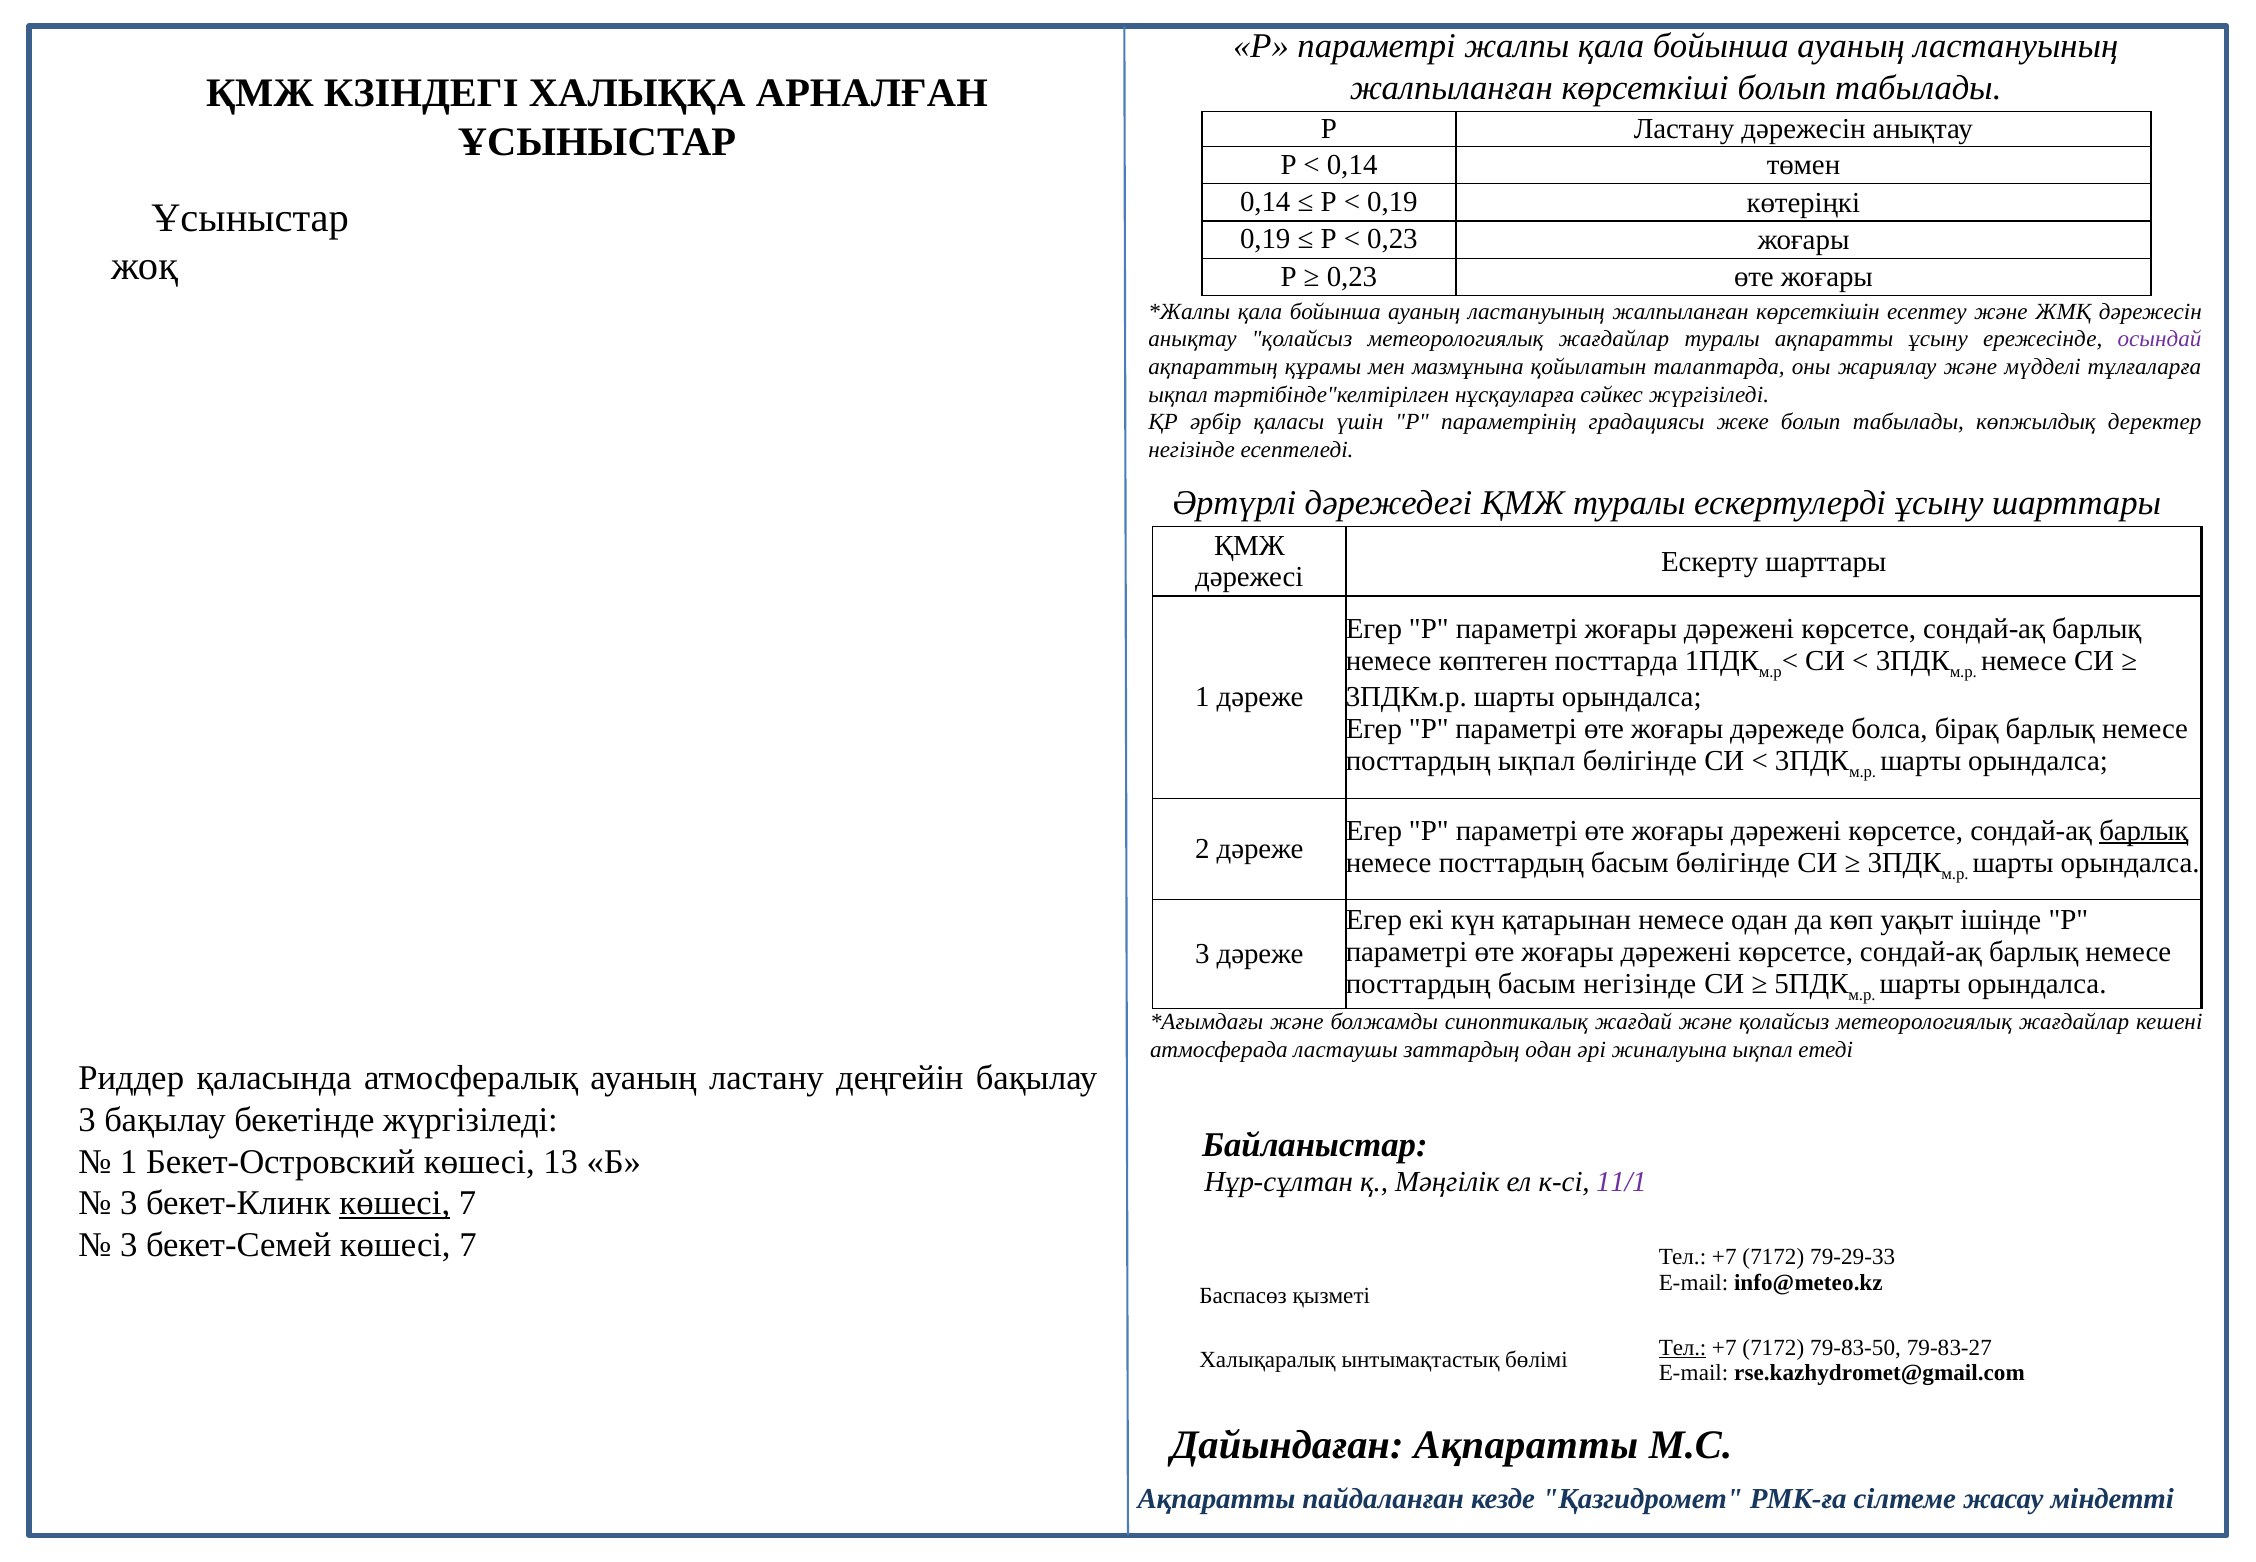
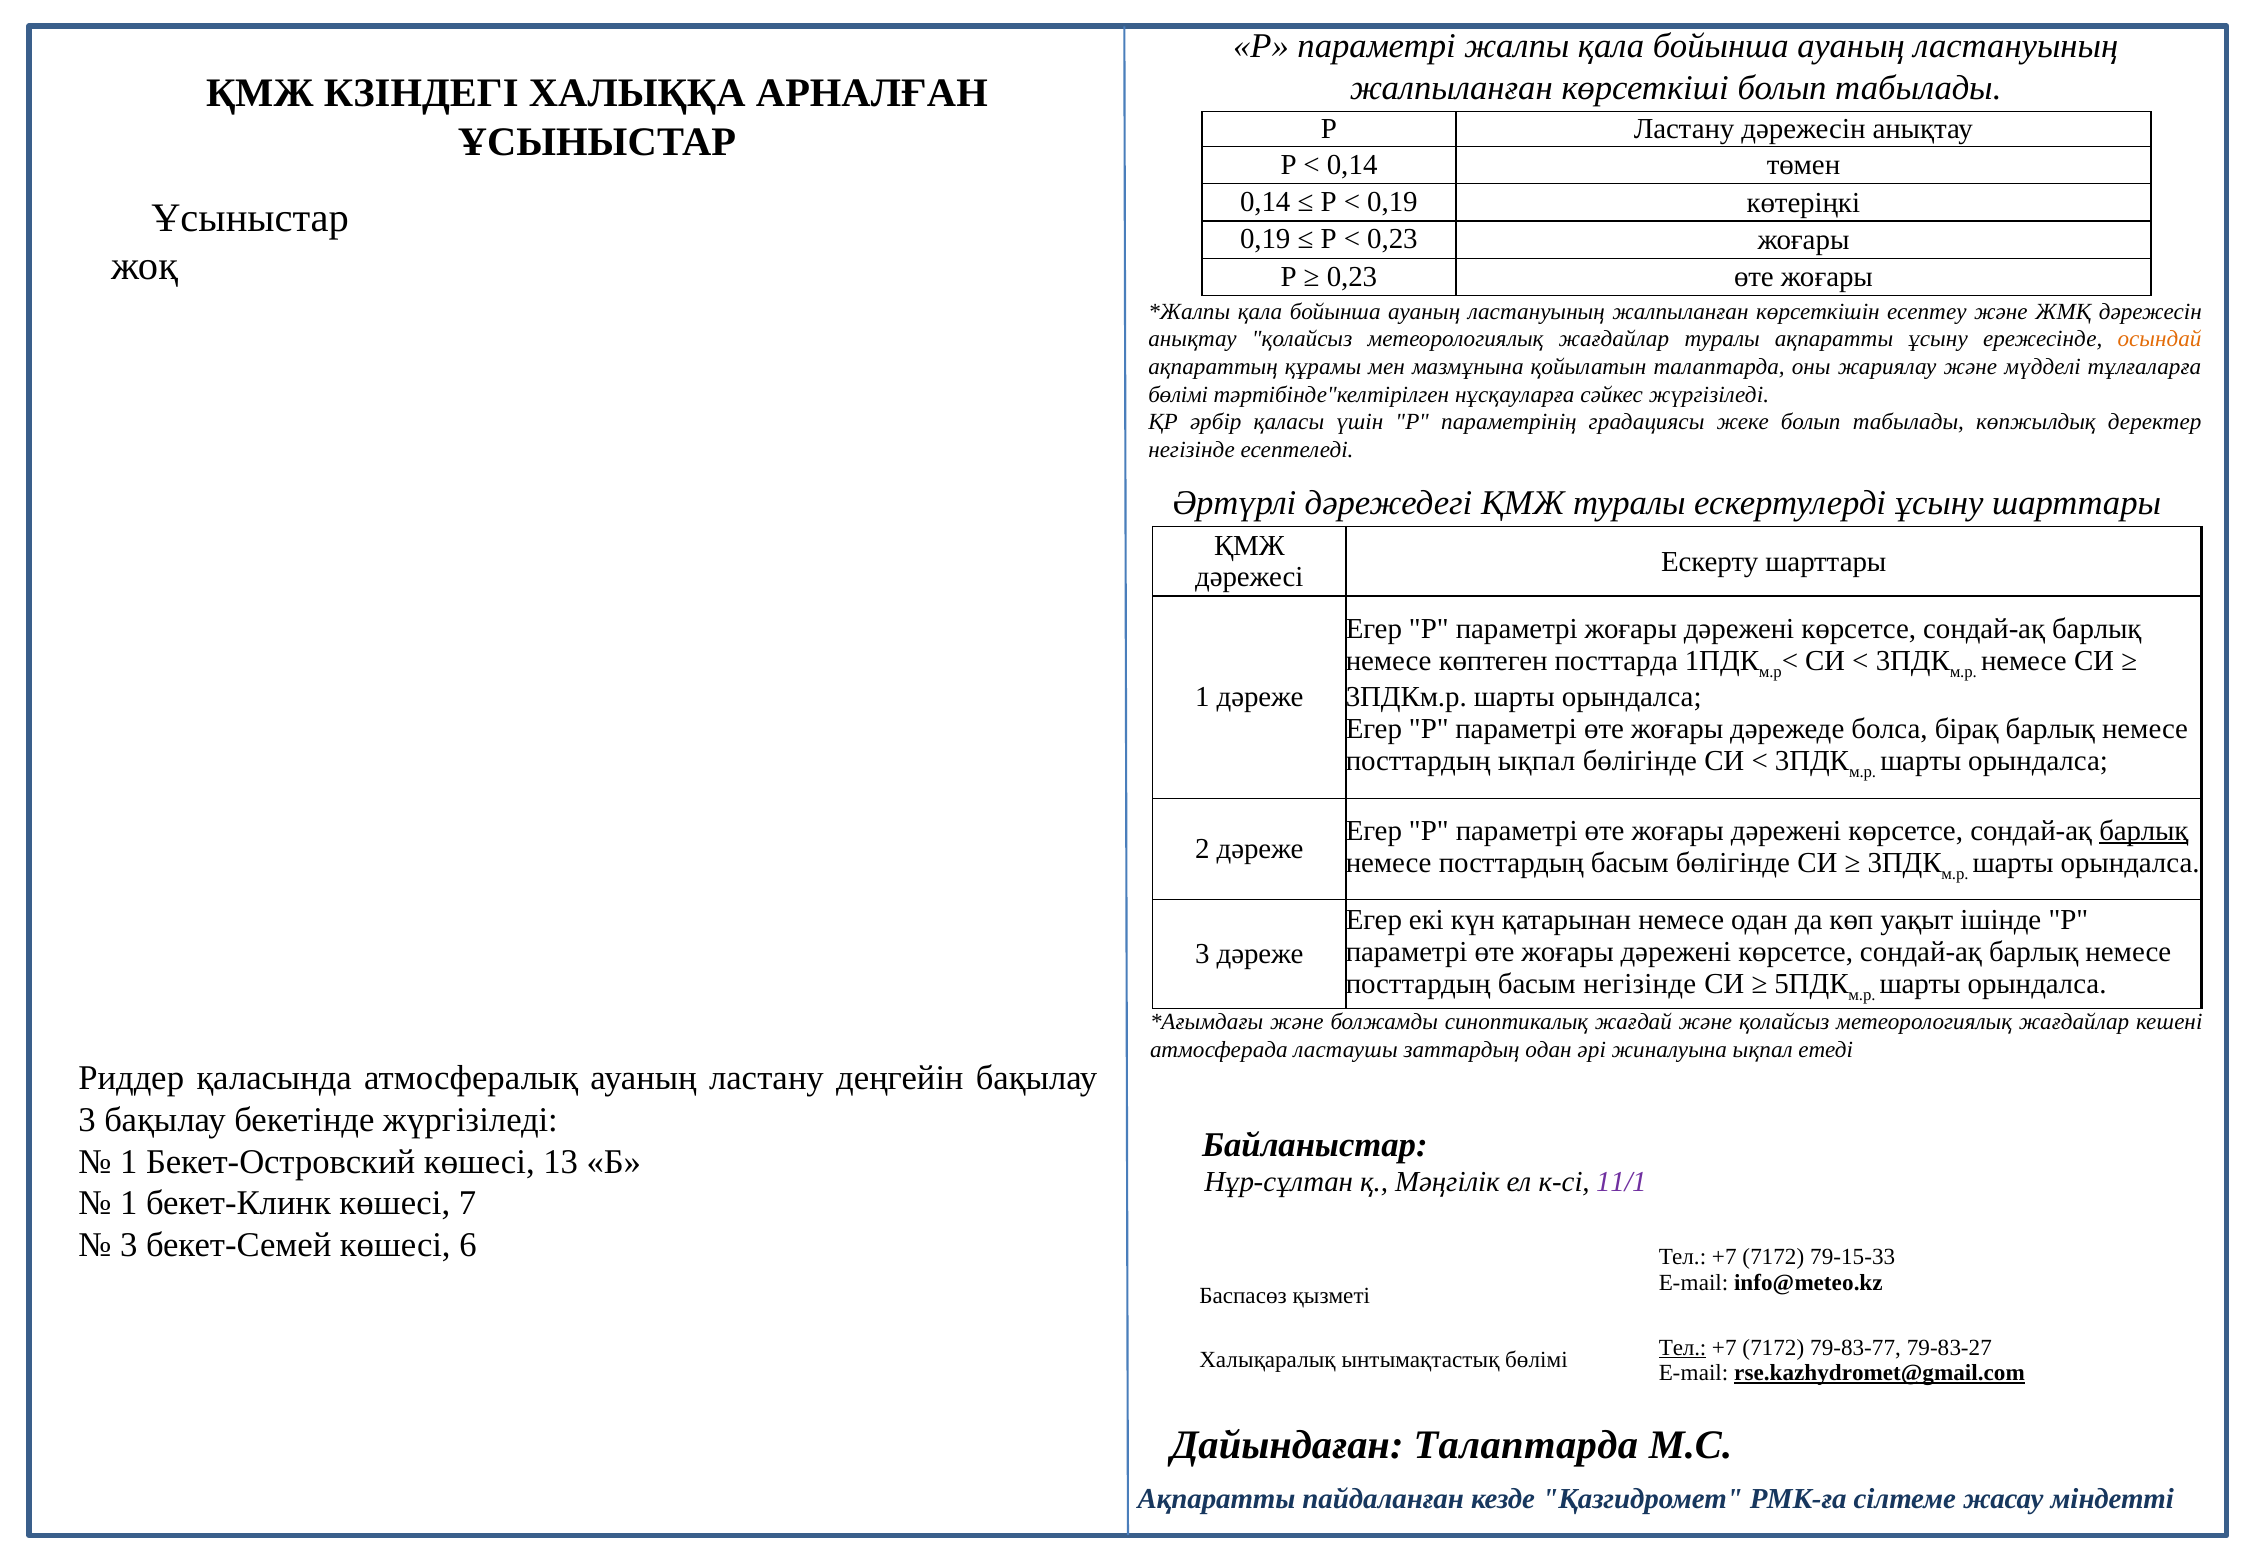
осындай colour: purple -> orange (2160, 339)
ықпал: ықпал -> бөлімі (1178, 395)
3: 3 -> 1 (129, 1203)
көшесі underline: present -> none (395, 1203)
бекет-Семей көшесі 7: 7 -> 6 (468, 1245)
79-29-33: 79-29-33 -> 79-15-33 (1853, 1257)
79-83-50: 79-83-50 -> 79-83-77 (1856, 1347)
rse.kazhydromet@gmail.com underline: none -> present (1880, 1373)
Дайындаған Ақпаратты: Ақпаратты -> Талаптарда (1526, 1445)
